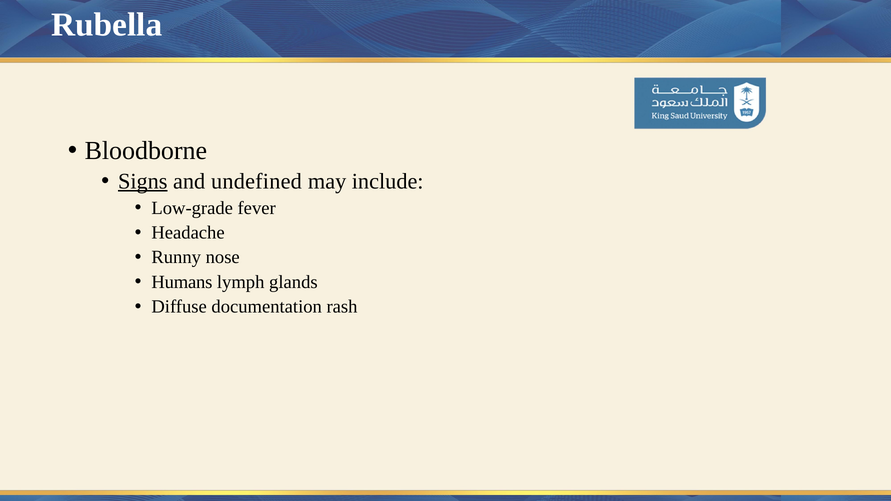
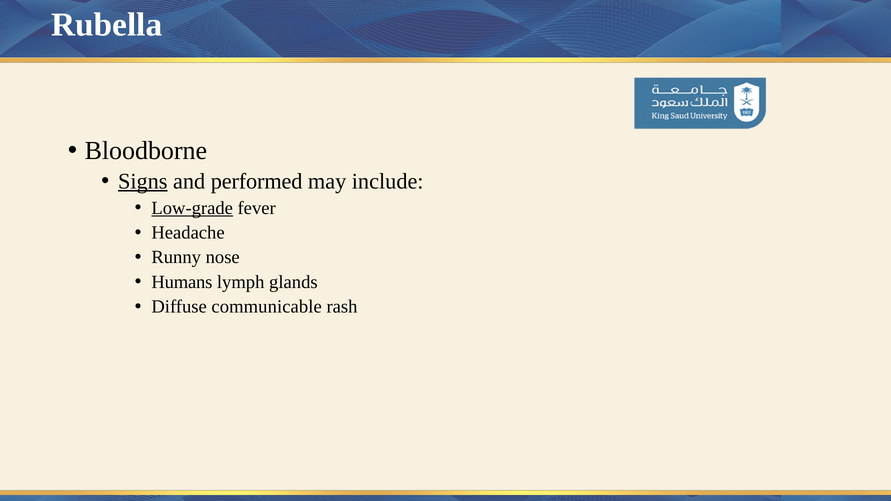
undefined: undefined -> performed (257, 181)
Low-grade underline: none -> present (192, 208)
documentation: documentation -> communicable (267, 307)
